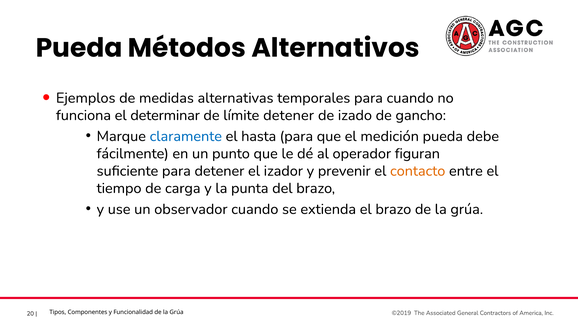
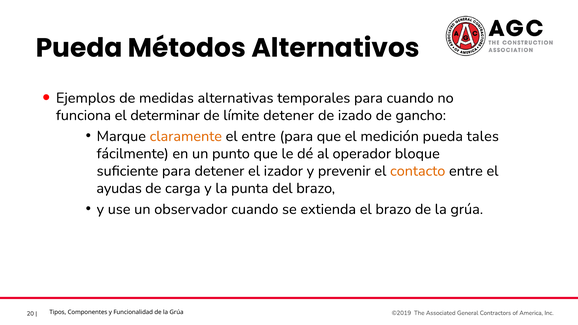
claramente colour: blue -> orange (186, 136)
el hasta: hasta -> entre (259, 136)
debe: debe -> tales (483, 136)
figuran: figuran -> bloque (417, 154)
tiempo: tiempo -> ayudas (119, 188)
